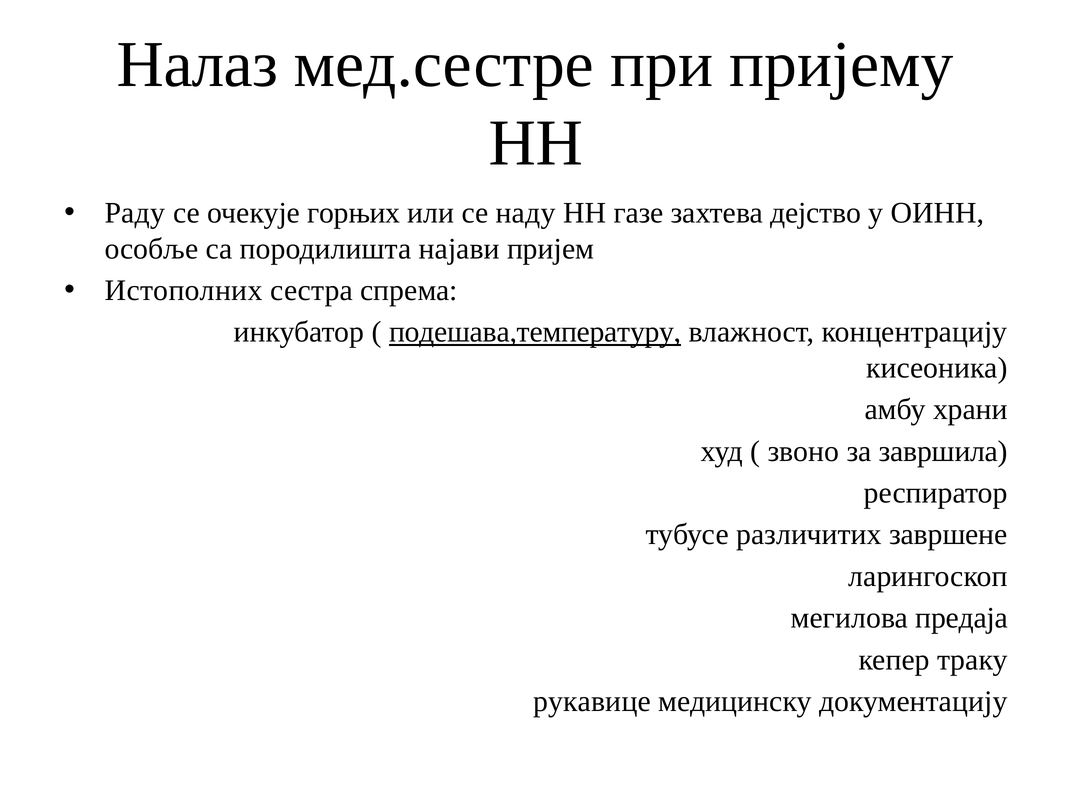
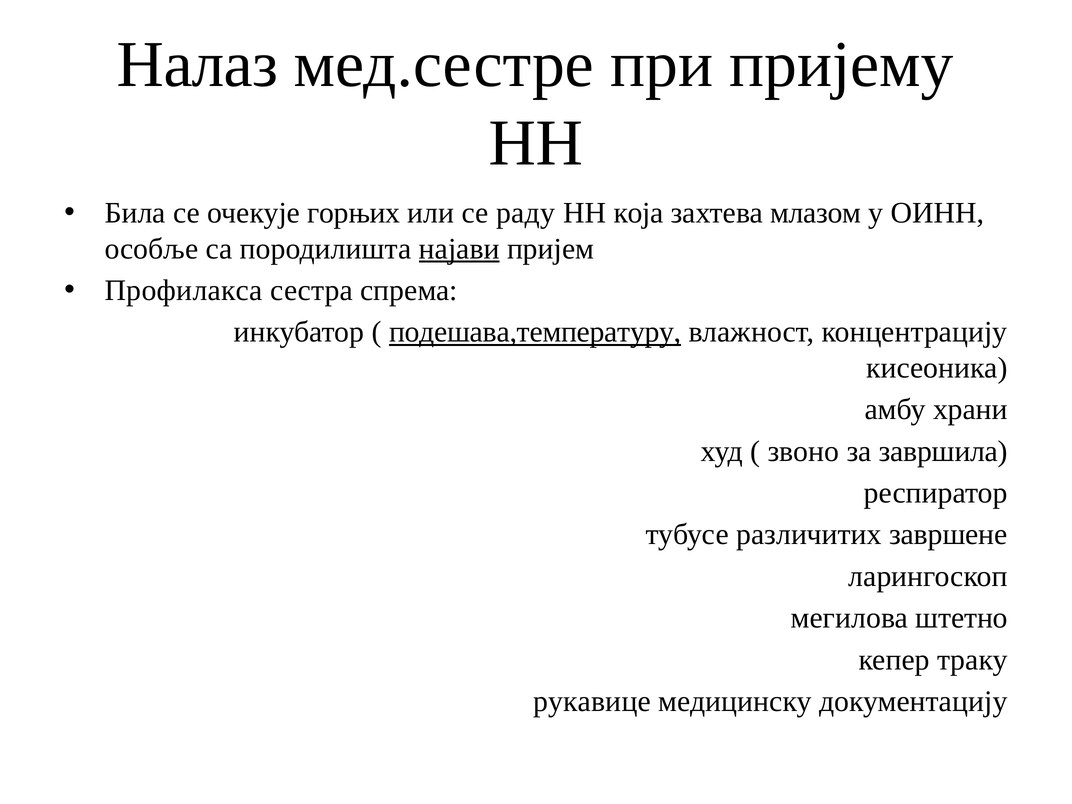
Раду: Раду -> Била (135, 213)
наду: наду -> раду (526, 213)
газе: газе -> која (639, 213)
дејство: дејство -> млазом (816, 213)
најави underline: none -> present (459, 249)
Истополних: Истополних -> Профилакса (184, 290)
предаја: предаја -> штетно (962, 618)
